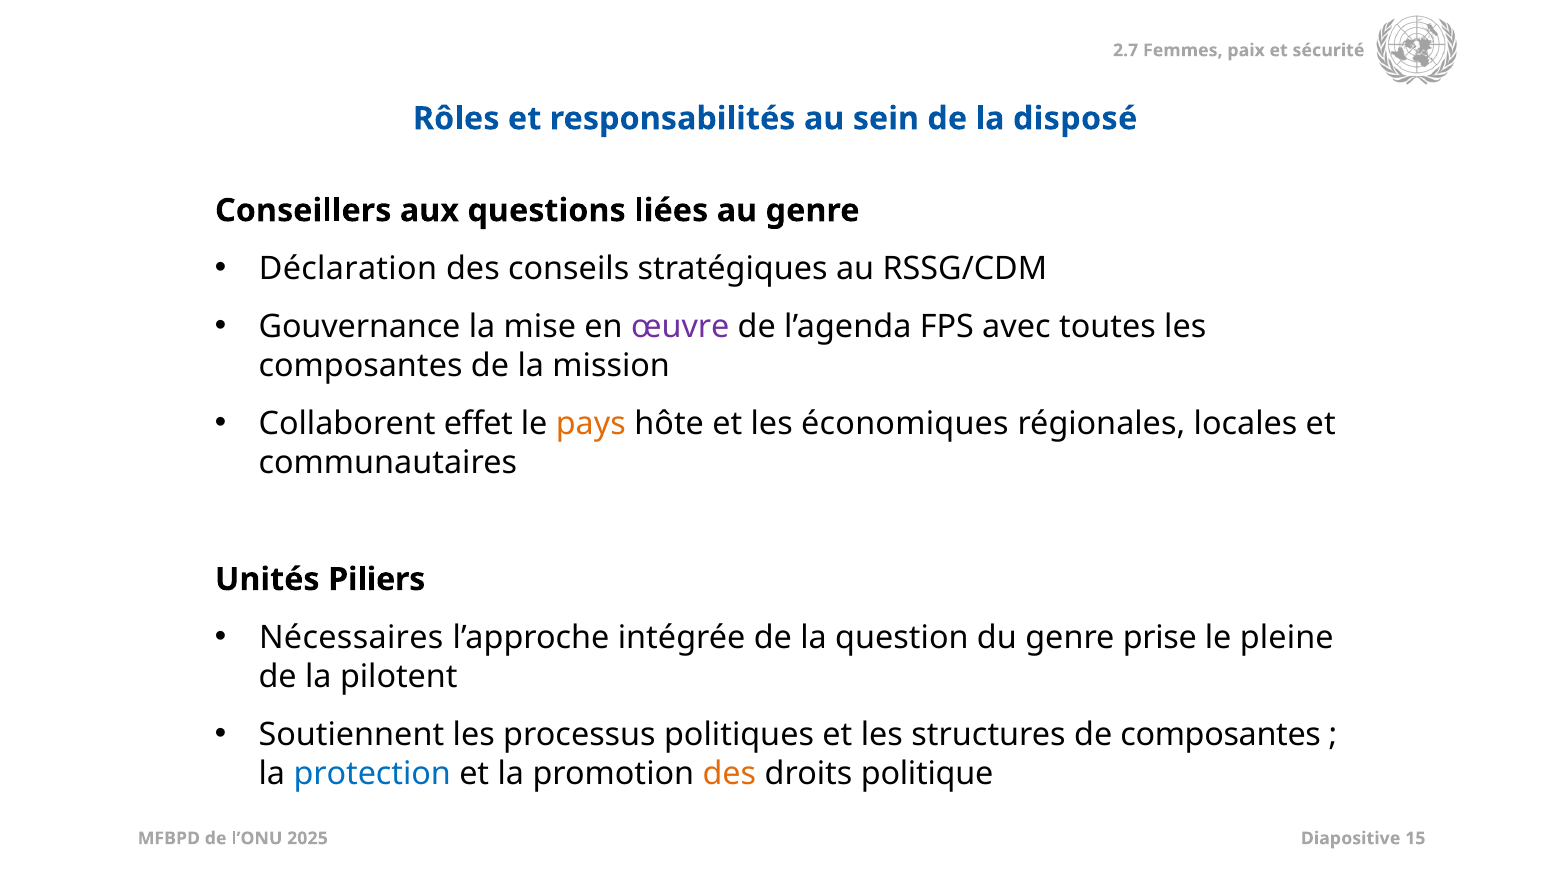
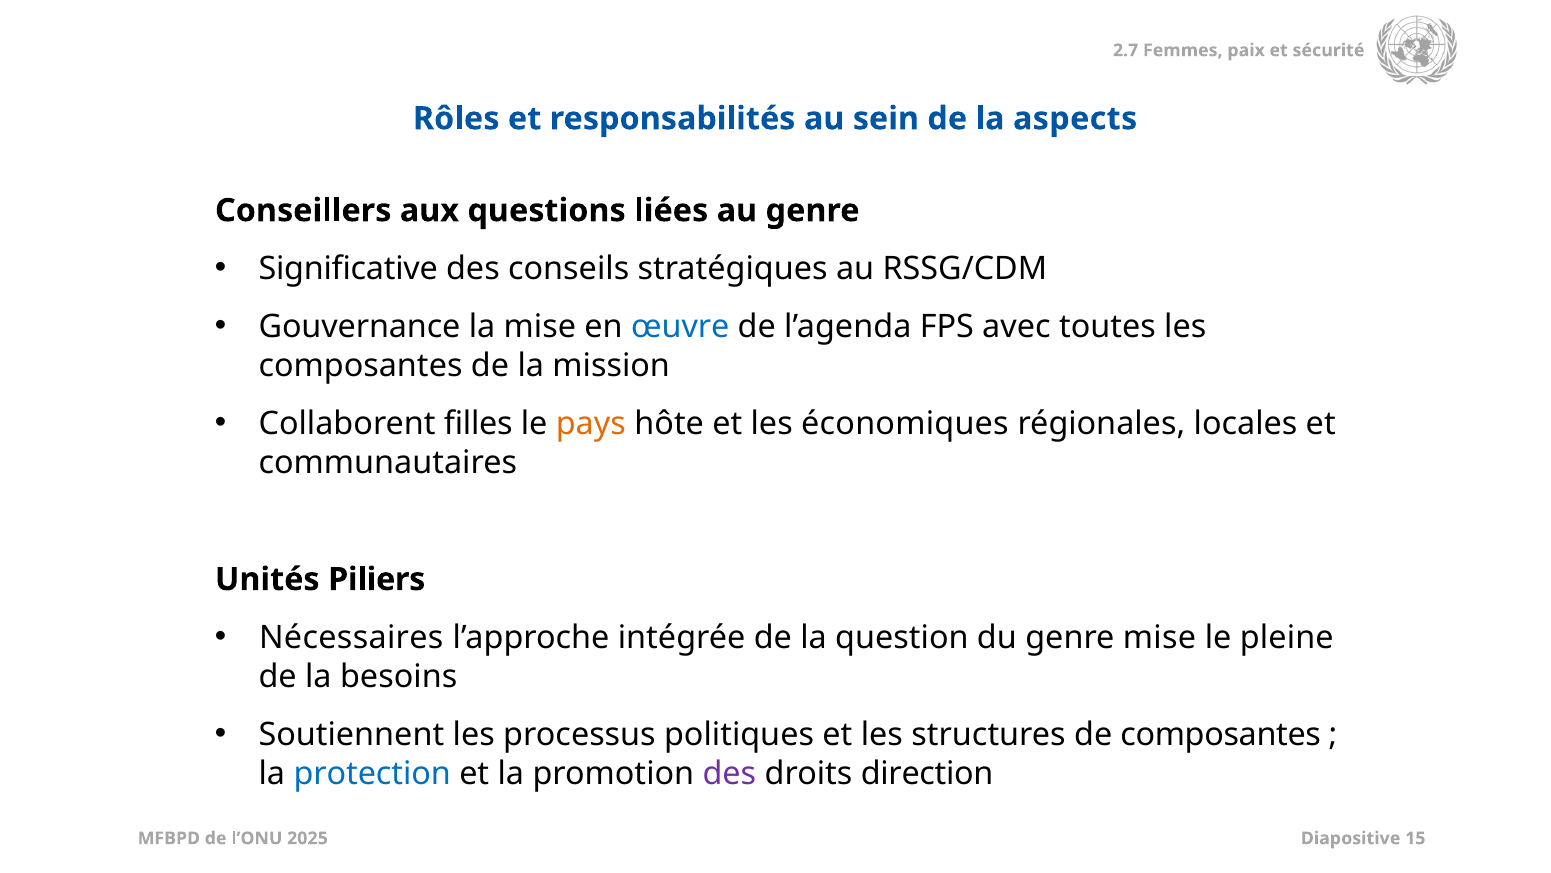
disposé: disposé -> aspects (1075, 119)
Déclaration: Déclaration -> Significative (348, 269)
œuvre colour: purple -> blue (680, 327)
effet: effet -> filles (478, 424)
genre prise: prise -> mise (1160, 637)
pilotent: pilotent -> besoins (399, 676)
des colour: orange -> purple (729, 773)
politique: politique -> direction (927, 773)
